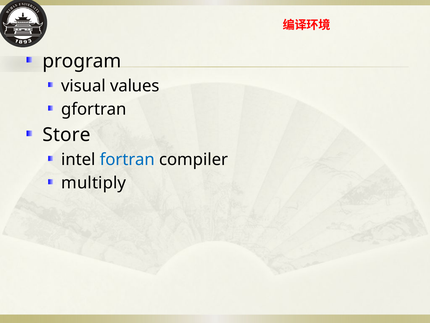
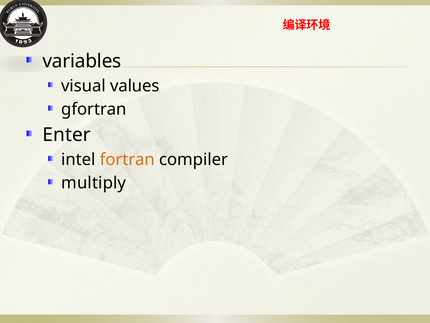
program: program -> variables (82, 61)
Store: Store -> Enter (67, 135)
fortran colour: blue -> orange (127, 159)
